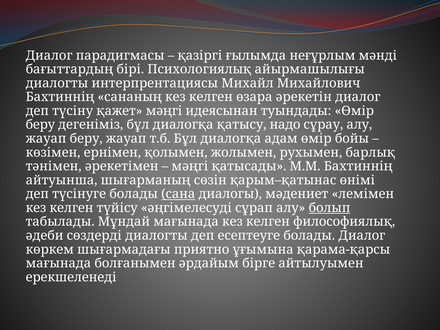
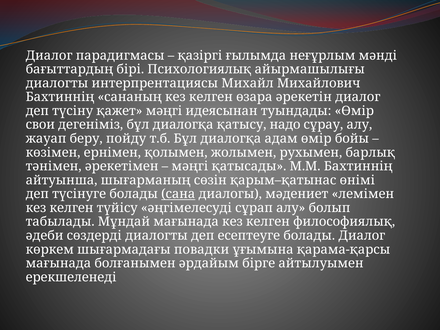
беру: беру -> свои (40, 125)
беру жауап: жауап -> пойду (126, 139)
болып underline: present -> none (330, 208)
приятно: приятно -> повадки (202, 249)
